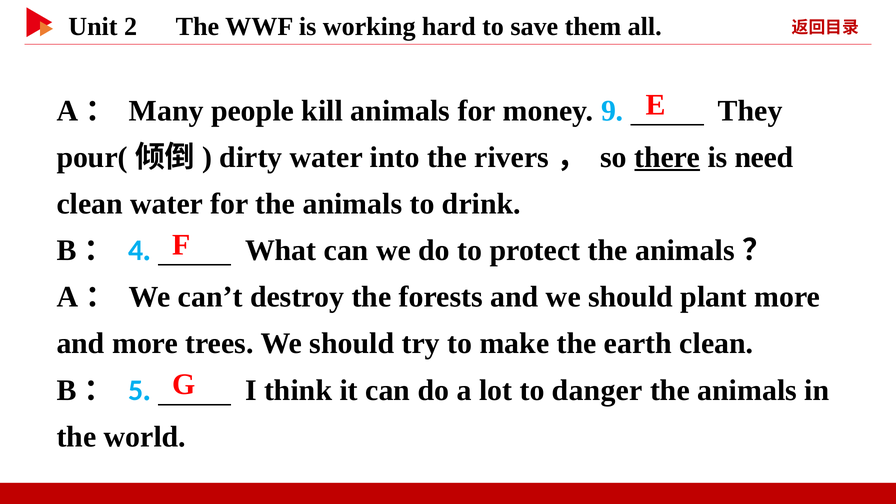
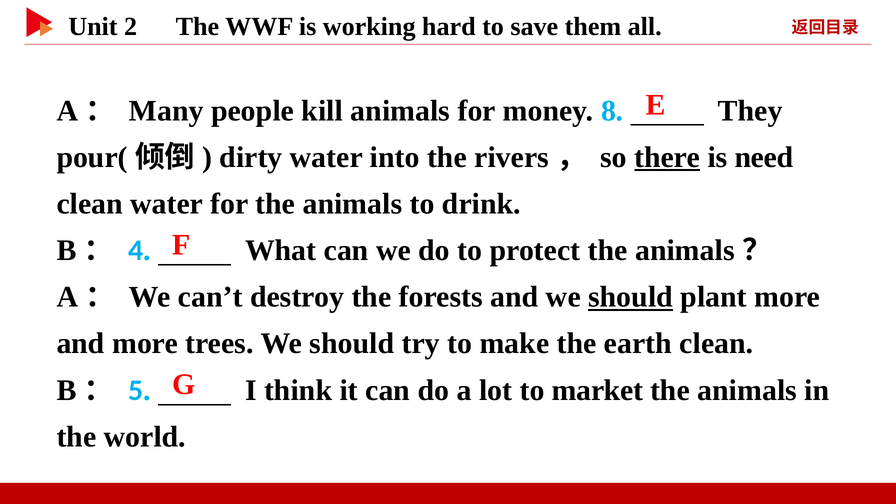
9: 9 -> 8 (612, 111)
should underline: none -> present (631, 297)
danger: danger -> market (597, 390)
